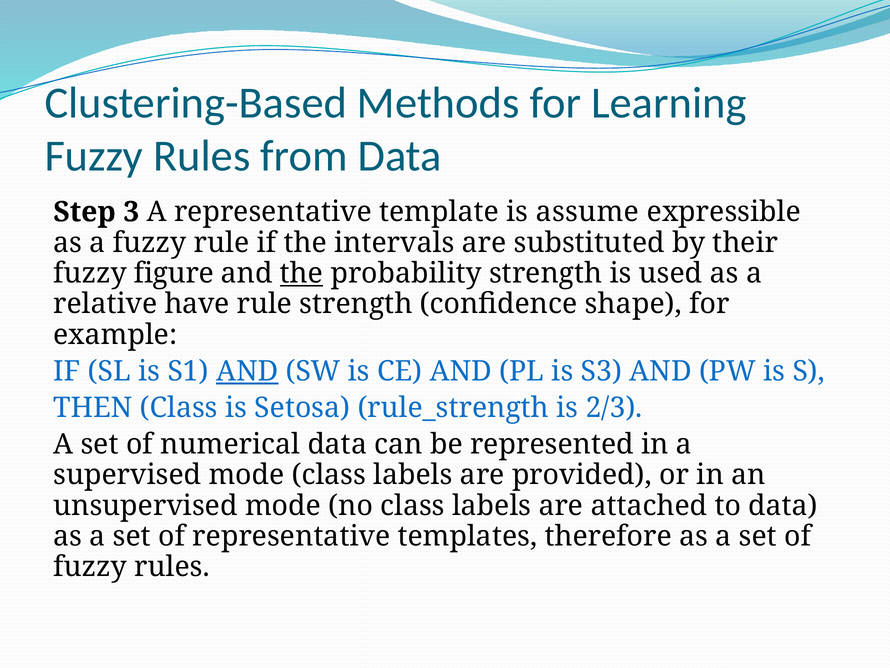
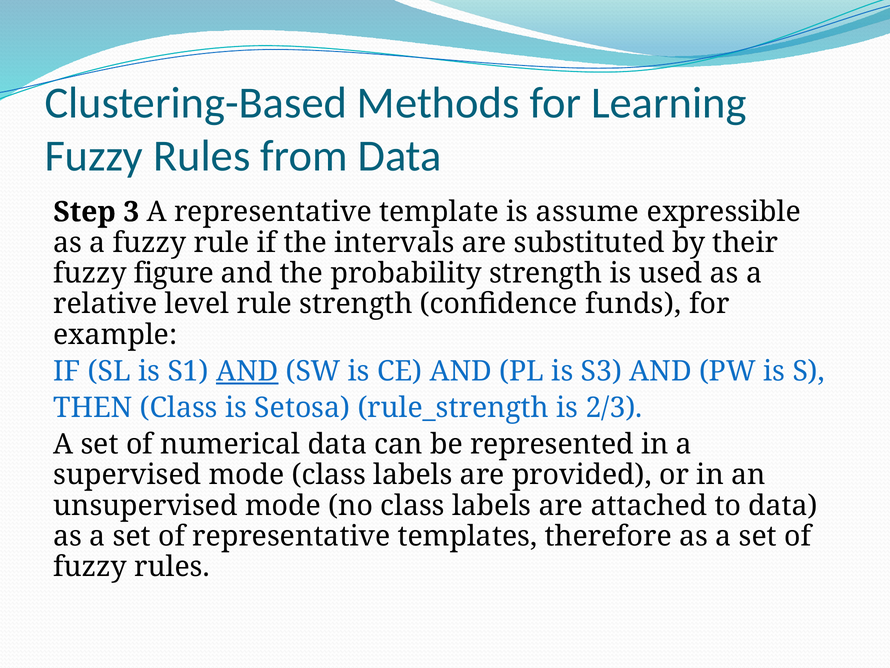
the underline: present -> none (302, 273)
have: have -> level (197, 304)
shape: shape -> funds (633, 304)
